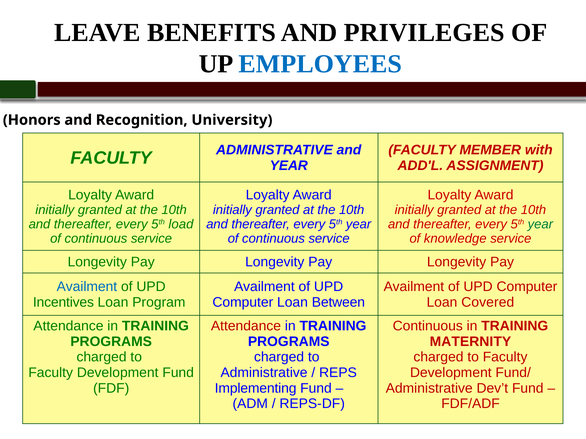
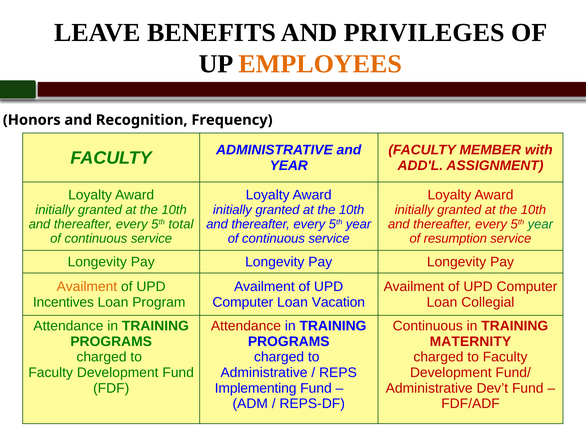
EMPLOYEES colour: blue -> orange (320, 64)
University: University -> Frequency (232, 120)
load: load -> total (181, 224)
knowledge: knowledge -> resumption (455, 239)
Availment colour: blue -> orange (87, 287)
Between: Between -> Vacation (338, 302)
Covered: Covered -> Collegial (488, 302)
